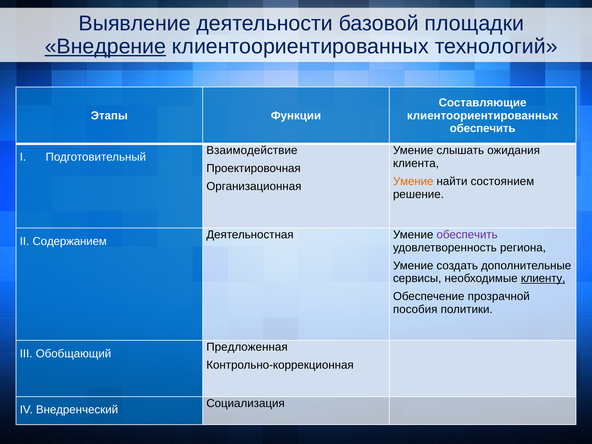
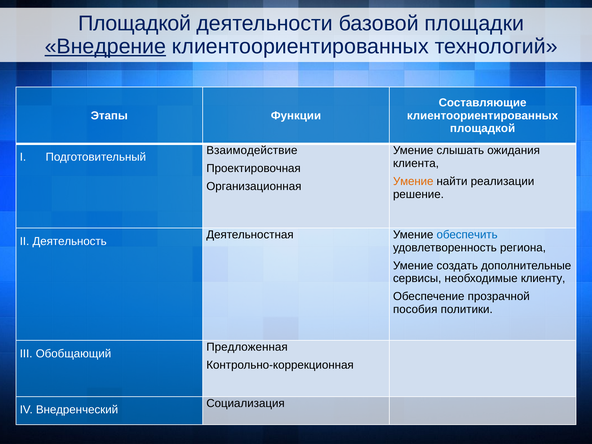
Выявление: Выявление -> Площадкой (135, 23)
обеспечить: обеспечить -> площадкой (483, 128)
состоянием: состоянием -> реализации (502, 181)
обеспечить colour: purple -> blue (467, 235)
Содержанием: Содержанием -> Деятельность (70, 241)
клиенту underline: present -> none (543, 279)
